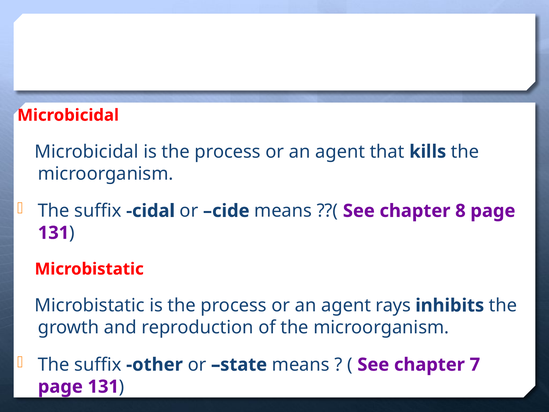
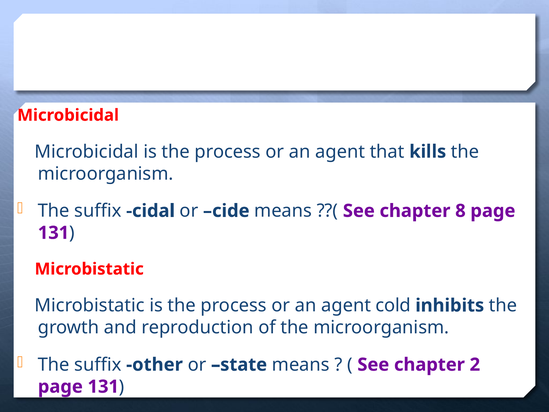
rays: rays -> cold (393, 305)
7: 7 -> 2 (475, 364)
